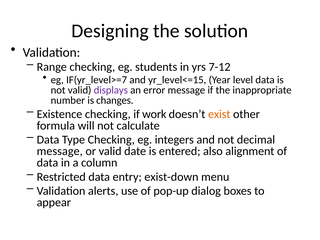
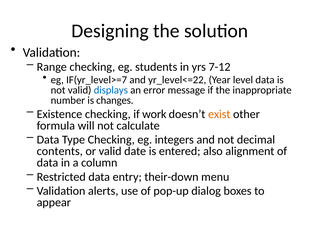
yr_level<=15: yr_level<=15 -> yr_level<=22 (177, 80)
displays colour: purple -> blue (111, 90)
message: message -> contents (60, 151)
exist-down: exist-down -> their-down (171, 177)
